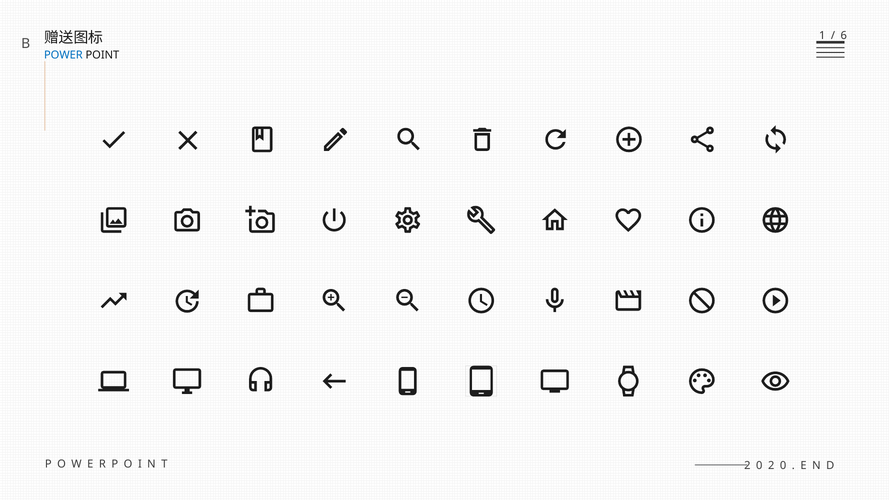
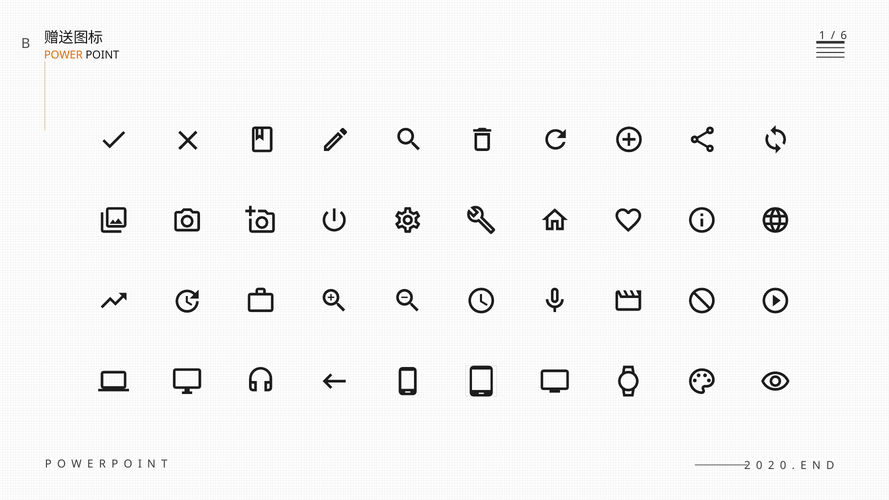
POWER colour: blue -> orange (63, 55)
